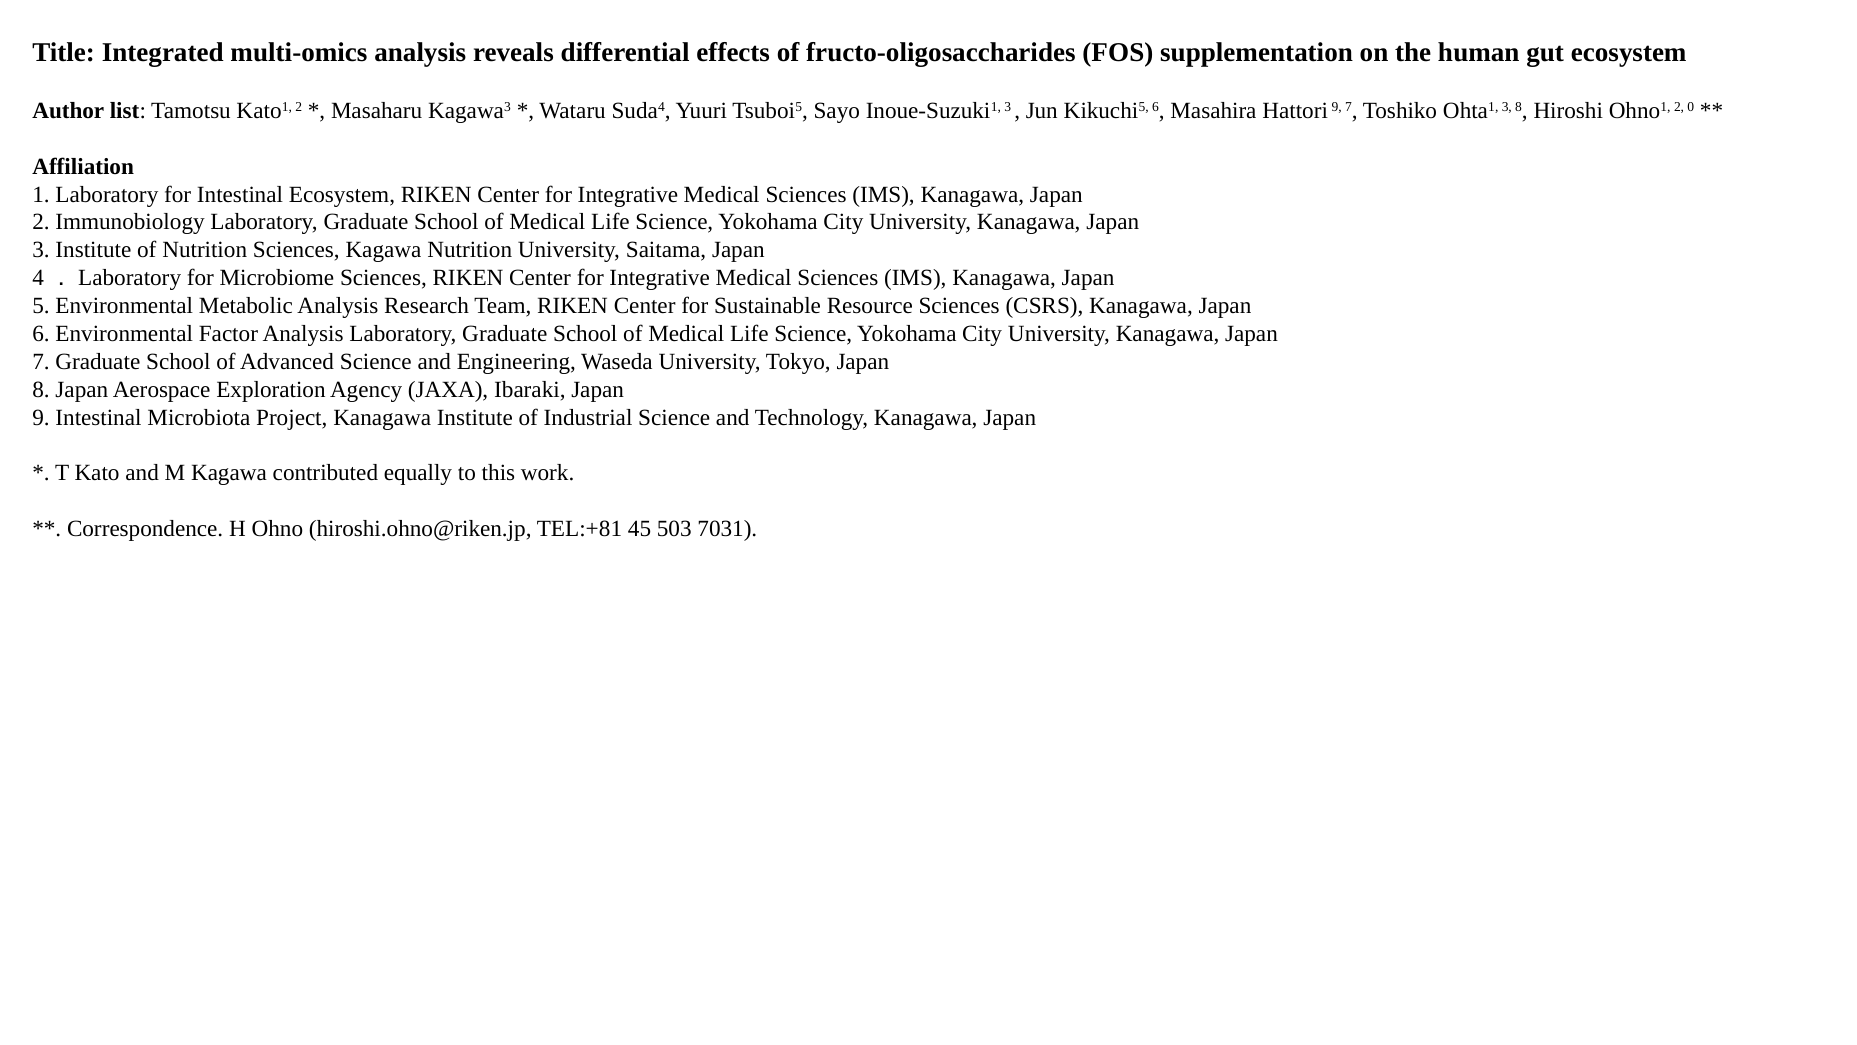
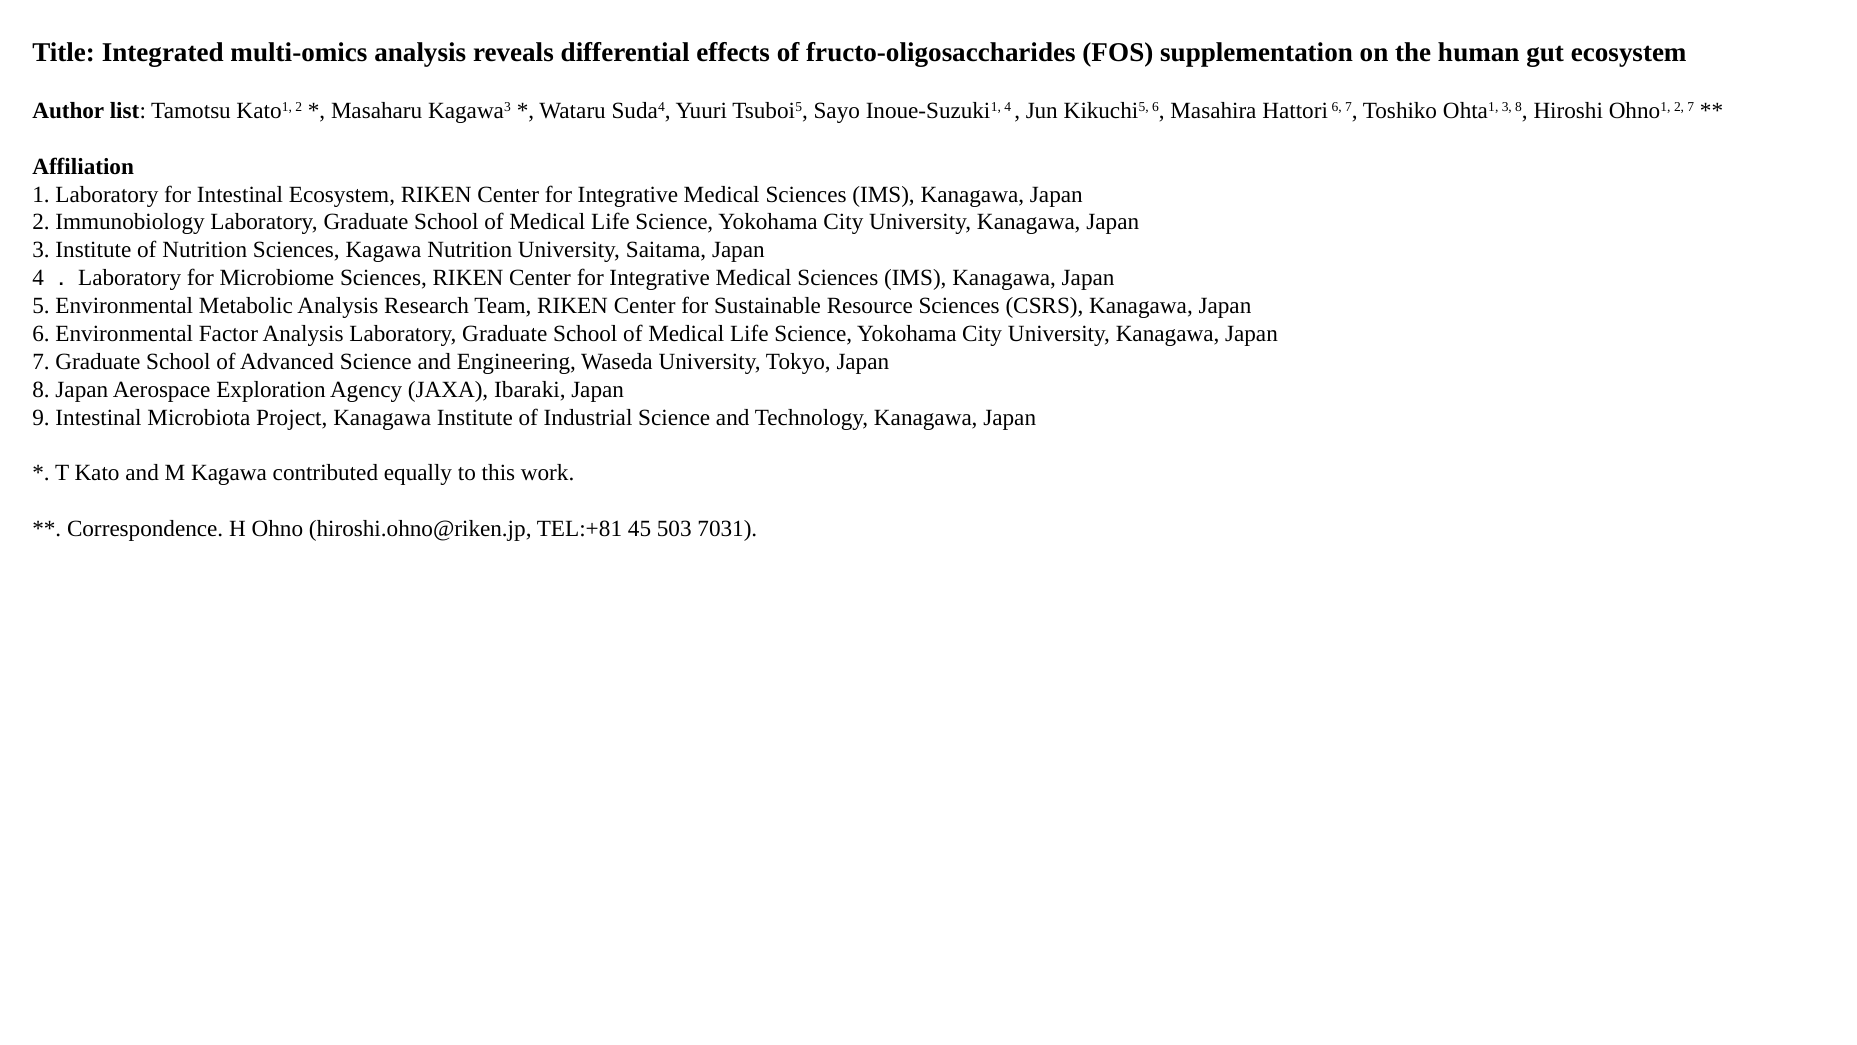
Inoue-Suzuki1 3: 3 -> 4 (1008, 107)
Hattori 9: 9 -> 6 (1337, 107)
2 0: 0 -> 7 (1691, 107)
